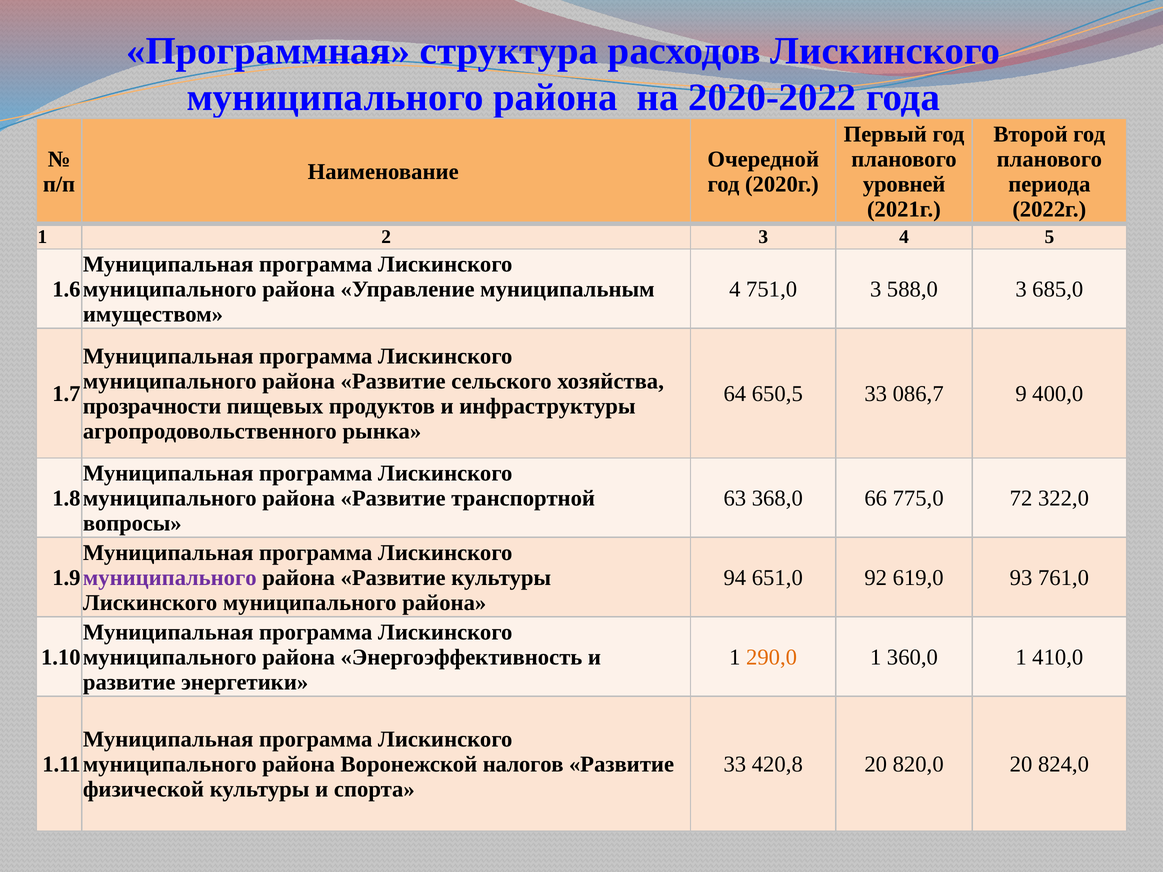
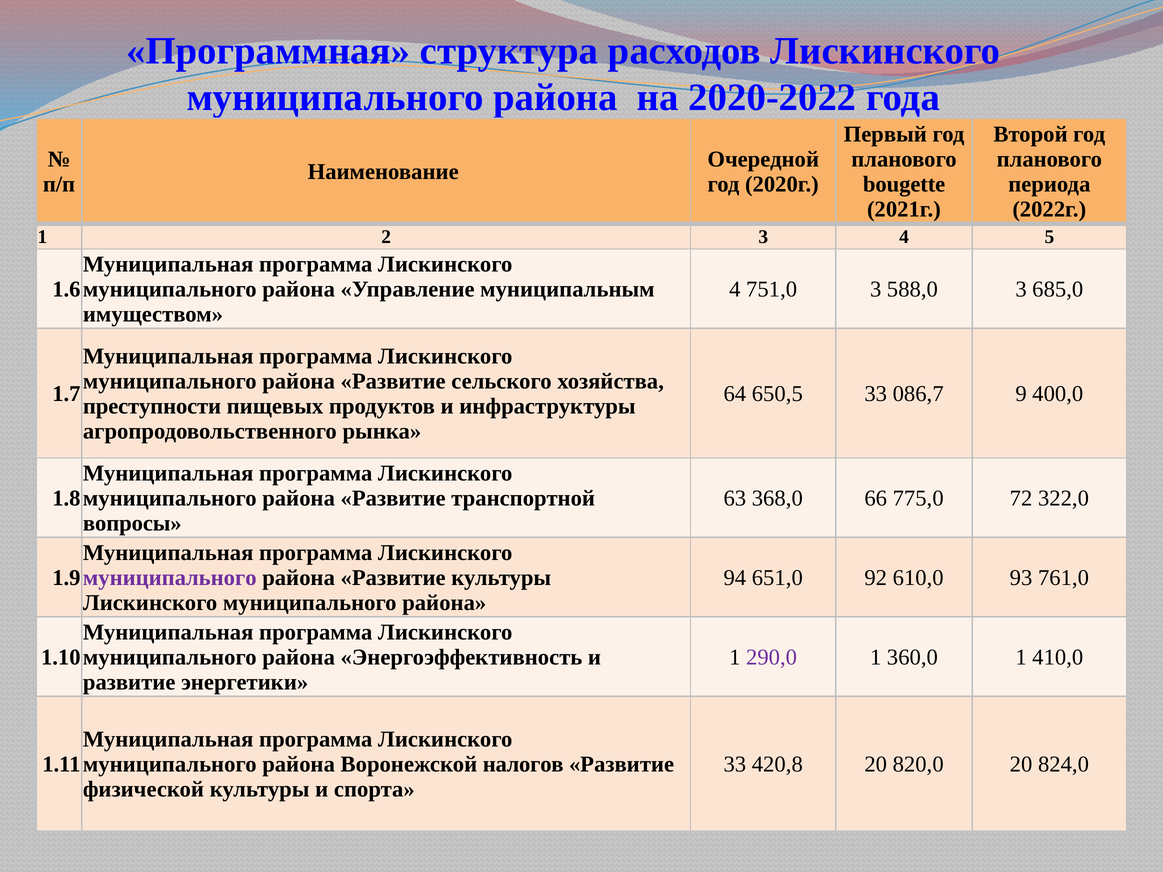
уровней: уровней -> bougette (904, 184)
прозрачности: прозрачности -> преступности (152, 407)
619,0: 619,0 -> 610,0 (918, 578)
290,0 colour: orange -> purple (772, 657)
